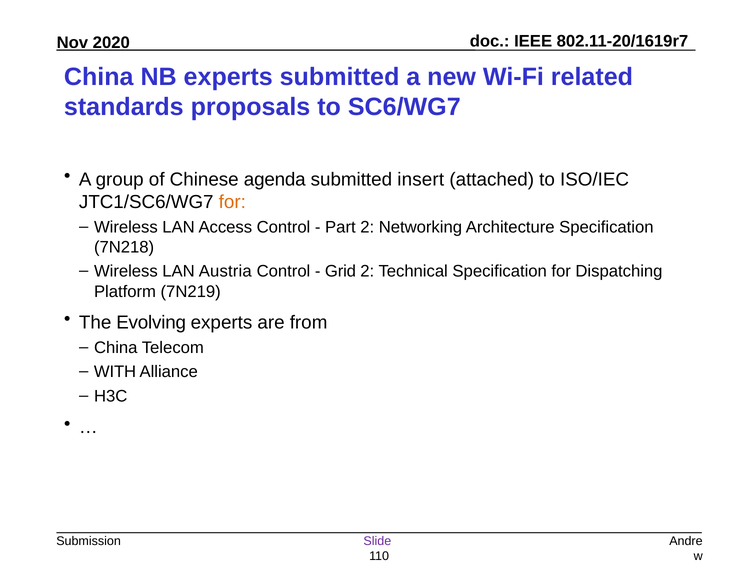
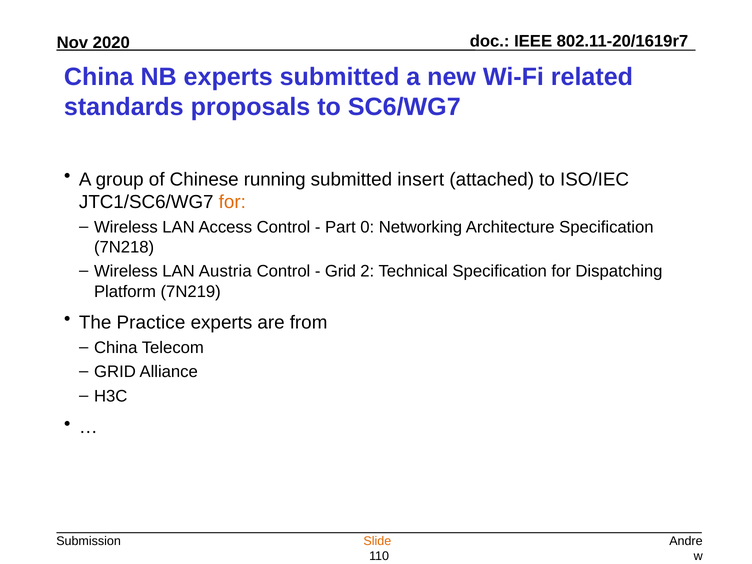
agenda: agenda -> running (275, 179)
Part 2: 2 -> 0 (367, 227)
Evolving: Evolving -> Practice (151, 322)
WITH: WITH -> GRID (115, 372)
Slide colour: purple -> orange (377, 541)
